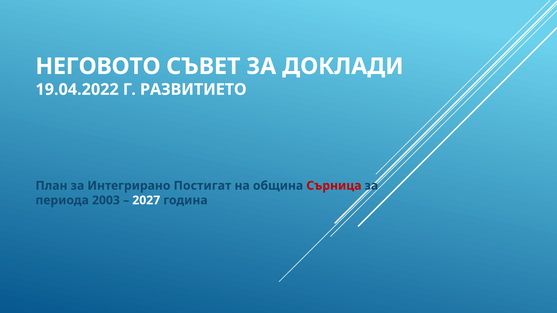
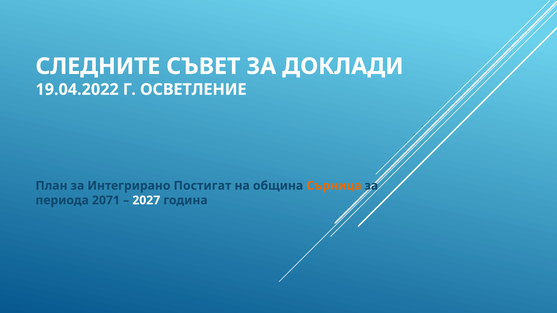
НЕГОВОТО: НЕГОВОТО -> СЛЕДНИТЕ (98, 66)
РАЗВИТИЕТО: РАЗВИТИЕТО -> ОСВЕТЛЕНИЕ (193, 90)
Сърница colour: red -> orange (334, 186)
2003: 2003 -> 2071 (106, 200)
